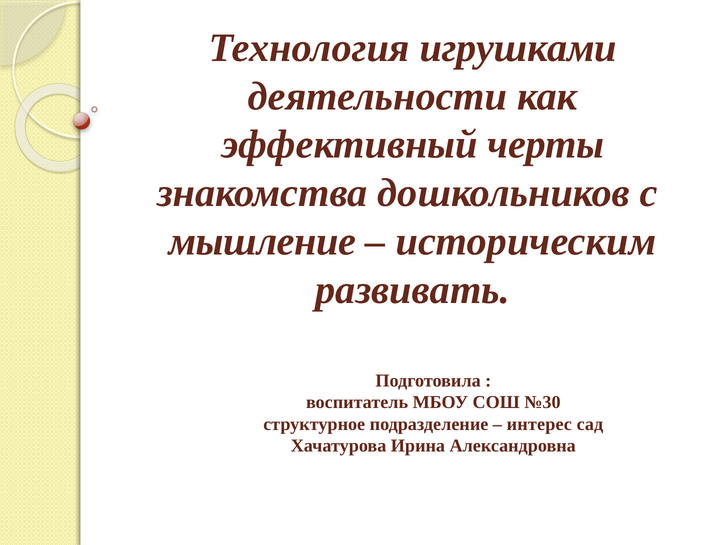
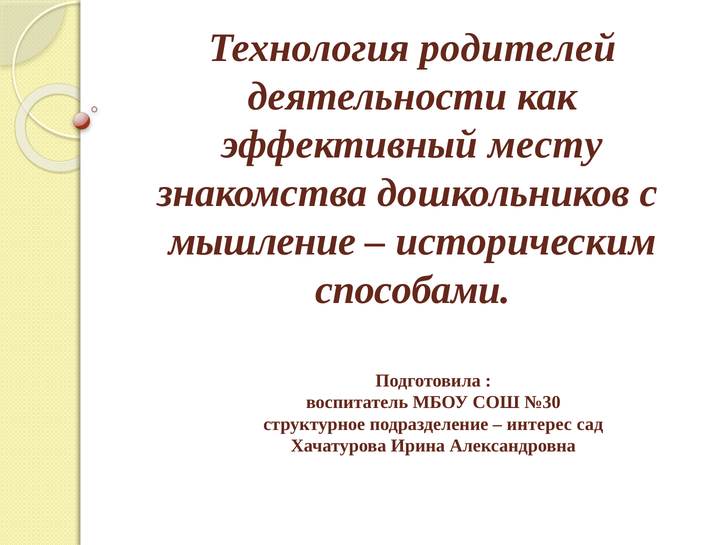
игрушками: игрушками -> родителей (518, 48)
черты: черты -> месту (545, 144)
развивать: развивать -> способами (413, 290)
